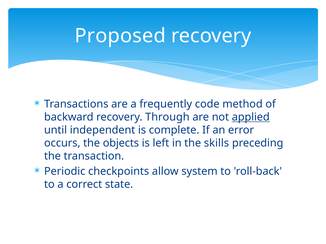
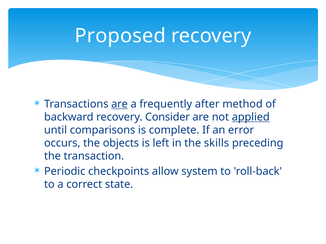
are underline: none -> present (119, 104)
code: code -> after (207, 104)
Through: Through -> Consider (167, 117)
independent: independent -> comparisons (103, 130)
